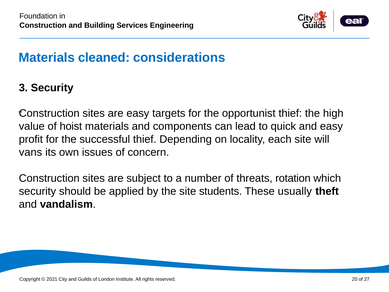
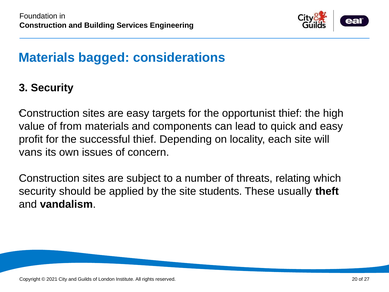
cleaned: cleaned -> bagged (104, 58)
hoist: hoist -> from (71, 126)
rotation: rotation -> relating (293, 178)
